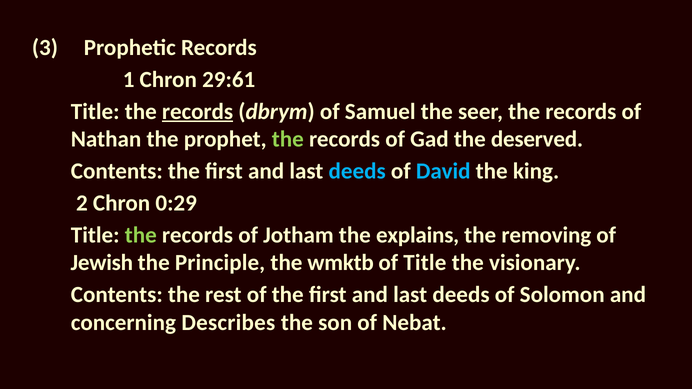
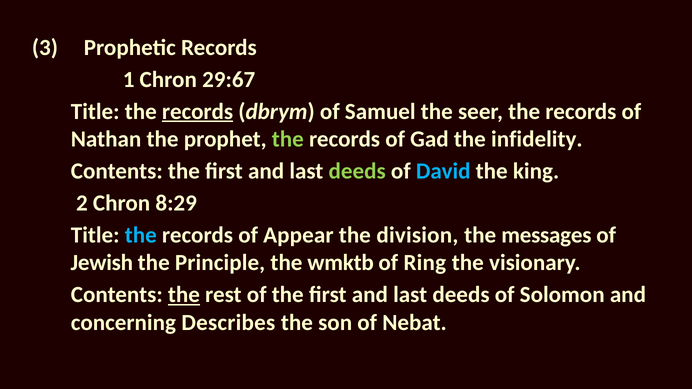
29:61: 29:61 -> 29:67 (229, 79)
deserved: deserved -> infidelity (537, 139)
deeds colour: light blue -> light green (357, 171)
0:29: 0:29 -> 8:29 (176, 203)
the colour: light green -> light blue (141, 235)
Jotham: Jotham -> Appear (298, 235)
explains: explains -> division (417, 235)
removing: removing -> messages (546, 235)
of Title: Title -> Ring (425, 263)
the underline: none -> present (184, 295)
